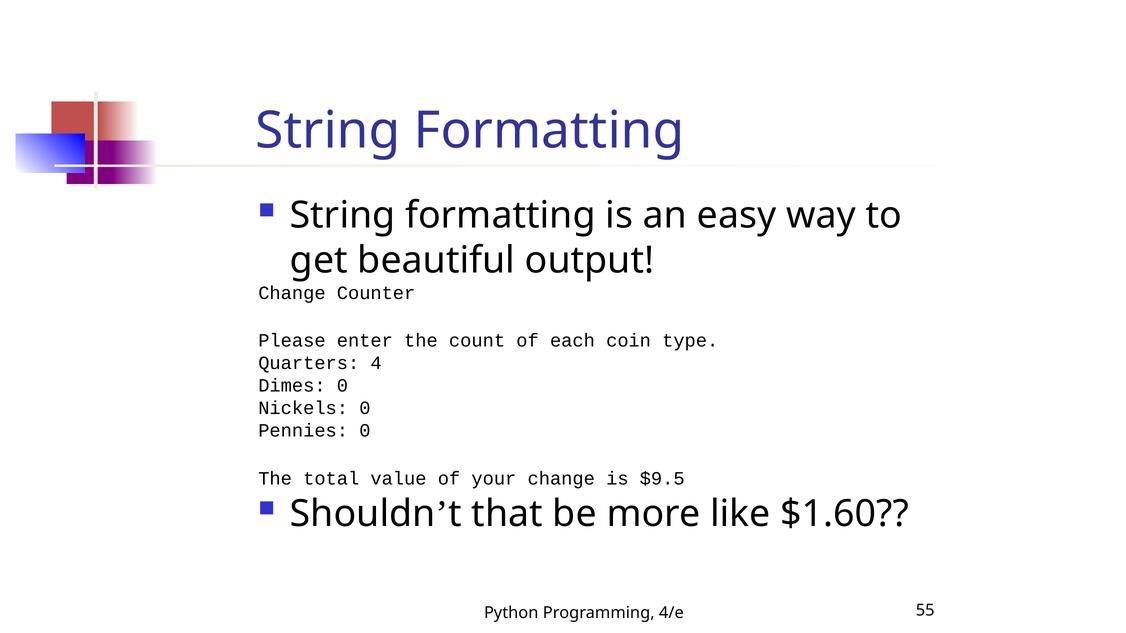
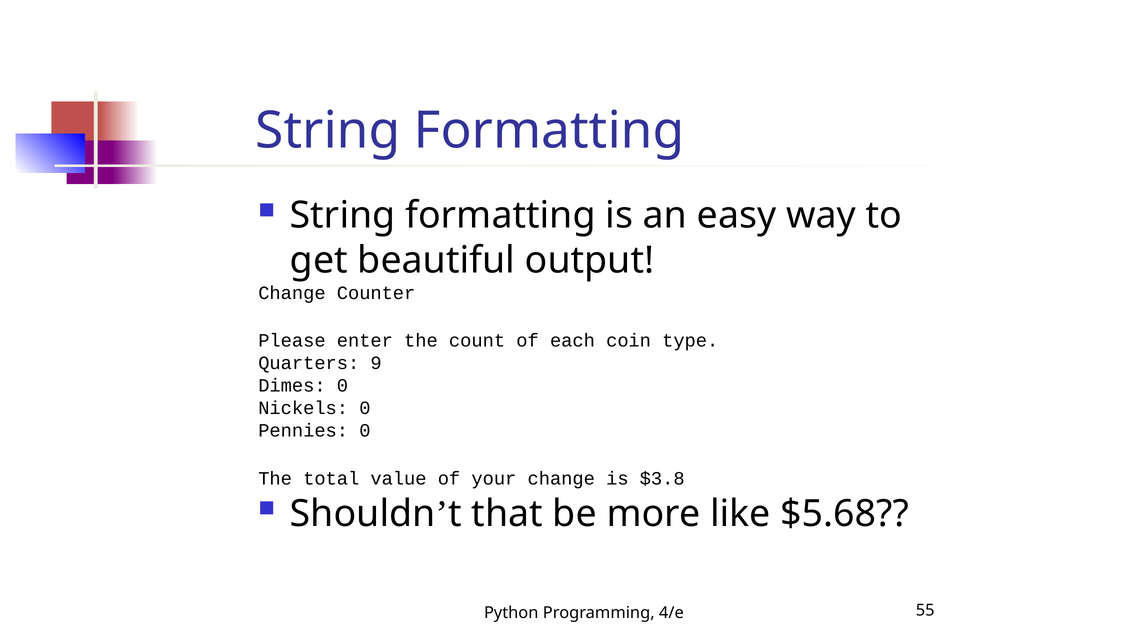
4: 4 -> 9 (376, 363)
$9.5: $9.5 -> $3.8 (662, 479)
$1.60: $1.60 -> $5.68 (845, 514)
